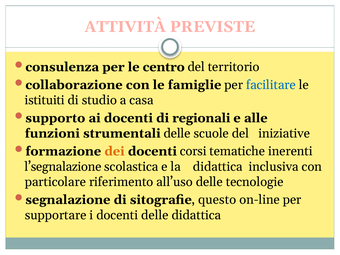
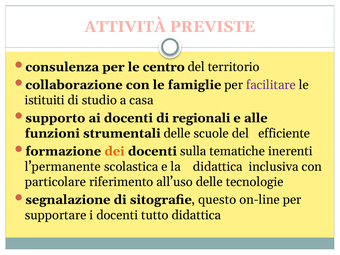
facilitare colour: blue -> purple (271, 85)
iniziative: iniziative -> efficiente (284, 133)
corsi: corsi -> sulla (193, 151)
l’segnalazione: l’segnalazione -> l’permanente (63, 167)
docenti delle: delle -> tutto (155, 215)
